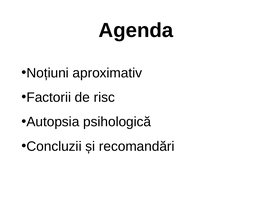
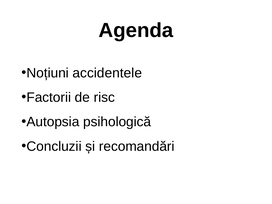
aproximativ: aproximativ -> accidentele (107, 73)
